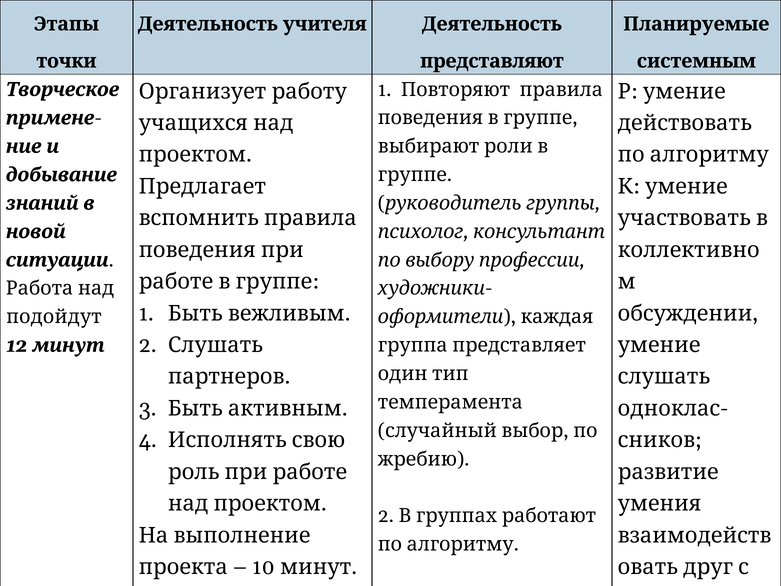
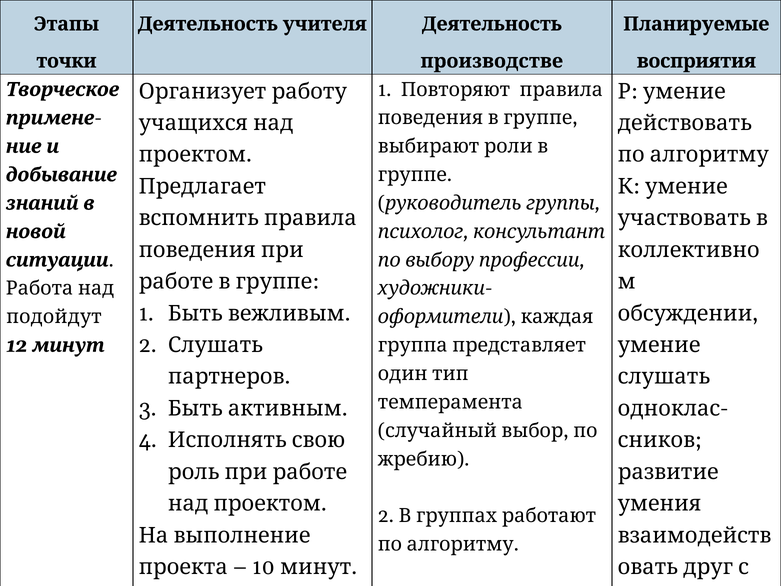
представляют: представляют -> производстве (492, 61)
системным: системным -> восприятия (696, 61)
